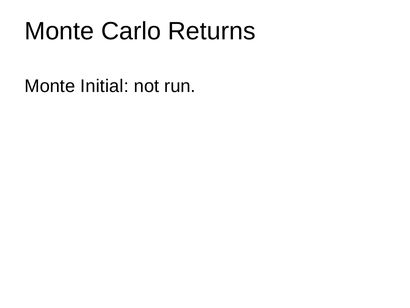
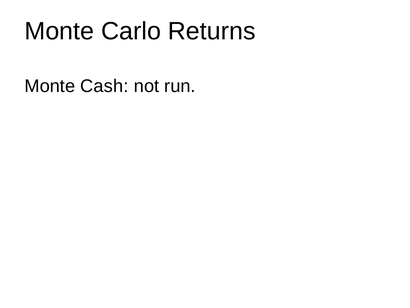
Initial: Initial -> Cash (104, 86)
